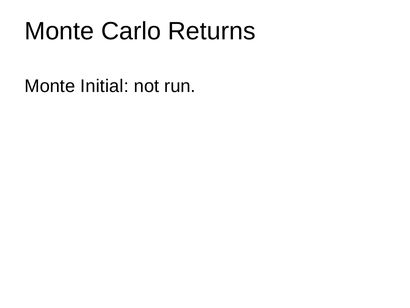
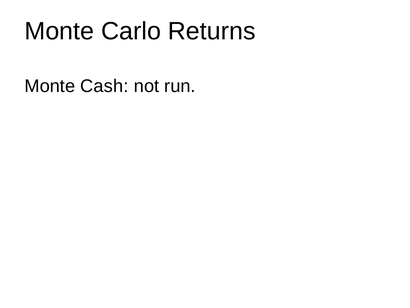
Initial: Initial -> Cash (104, 86)
